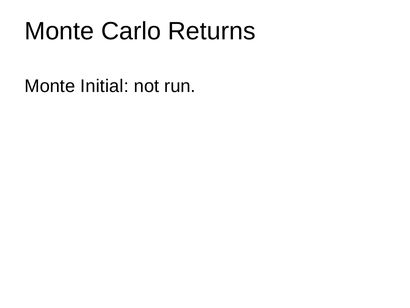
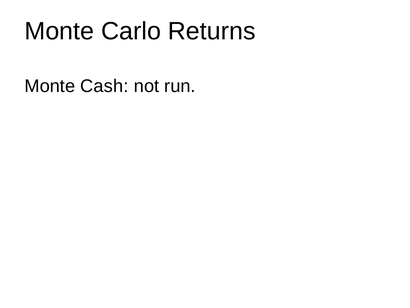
Initial: Initial -> Cash (104, 86)
